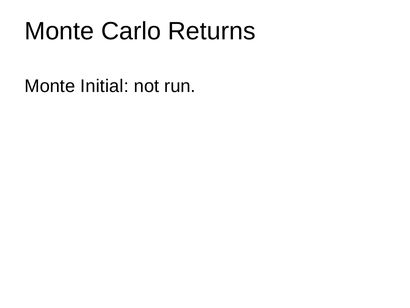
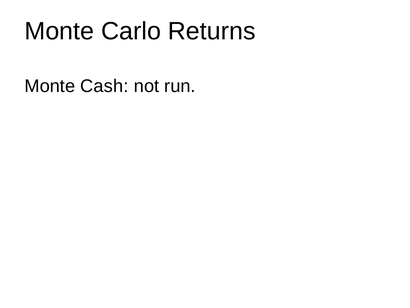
Initial: Initial -> Cash (104, 86)
